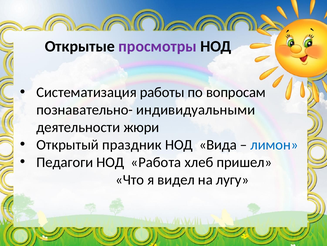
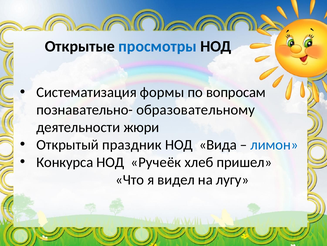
просмотры colour: purple -> blue (158, 46)
работы: работы -> формы (162, 92)
индивидуальными: индивидуальными -> образовательному (196, 109)
Педагоги: Педагоги -> Конкурса (65, 162)
Работа: Работа -> Ручеёк (156, 162)
